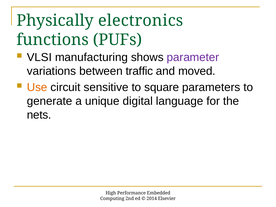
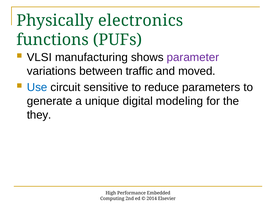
Use colour: orange -> blue (37, 87)
square: square -> reduce (162, 87)
language: language -> modeling (180, 101)
nets: nets -> they (39, 115)
